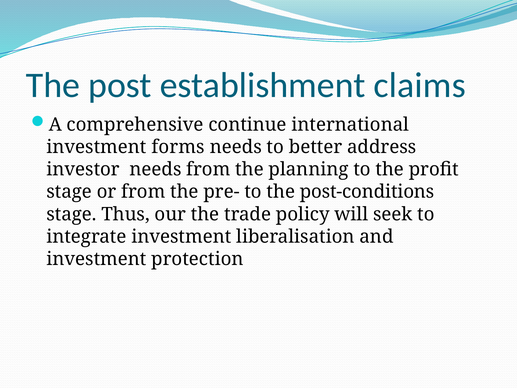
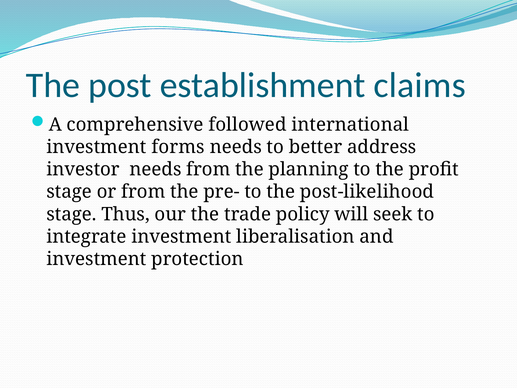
continue: continue -> followed (248, 124)
post-conditions: post-conditions -> post-likelihood (367, 192)
